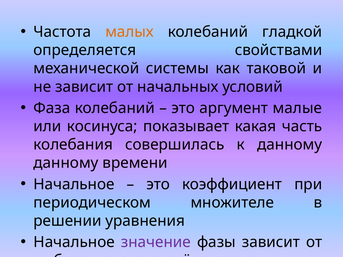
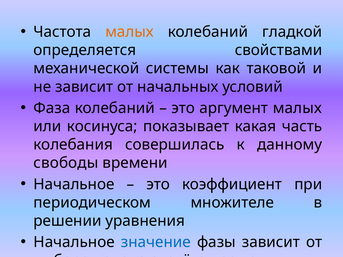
аргумент малые: малые -> малых (297, 108)
данному: данному -> свободы (66, 163)
значение colour: purple -> blue (156, 242)
